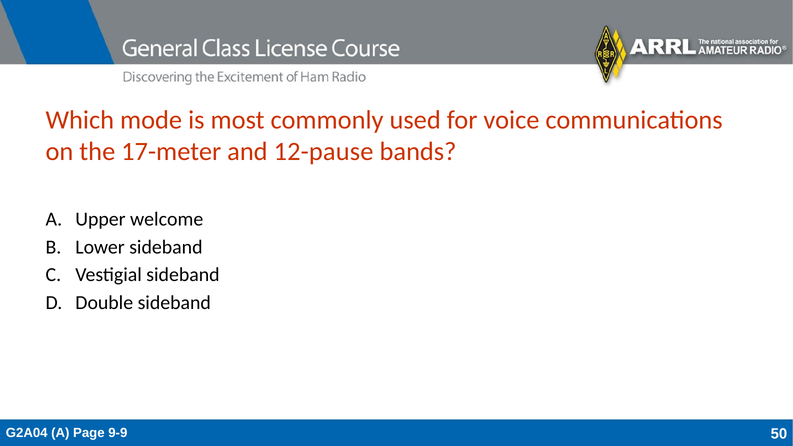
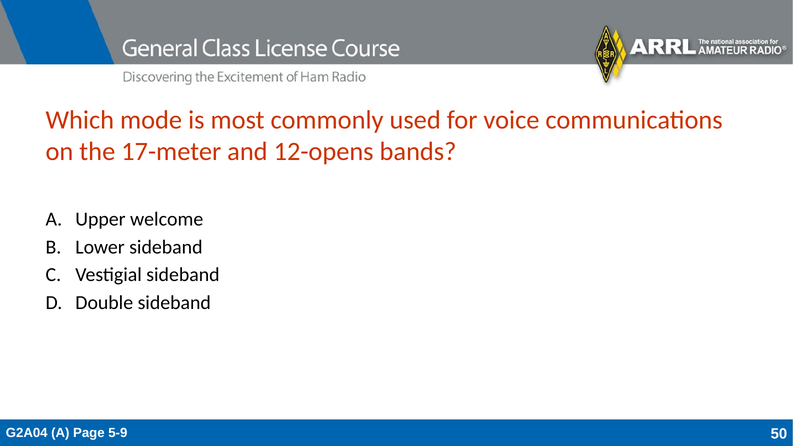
12-pause: 12-pause -> 12-opens (324, 152)
9-9: 9-9 -> 5-9 (118, 433)
